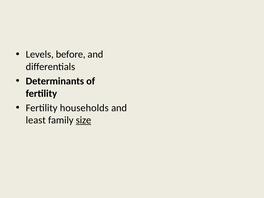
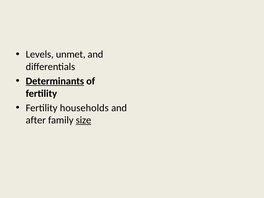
before: before -> unmet (71, 54)
Determinants underline: none -> present (55, 81)
least: least -> after (36, 120)
